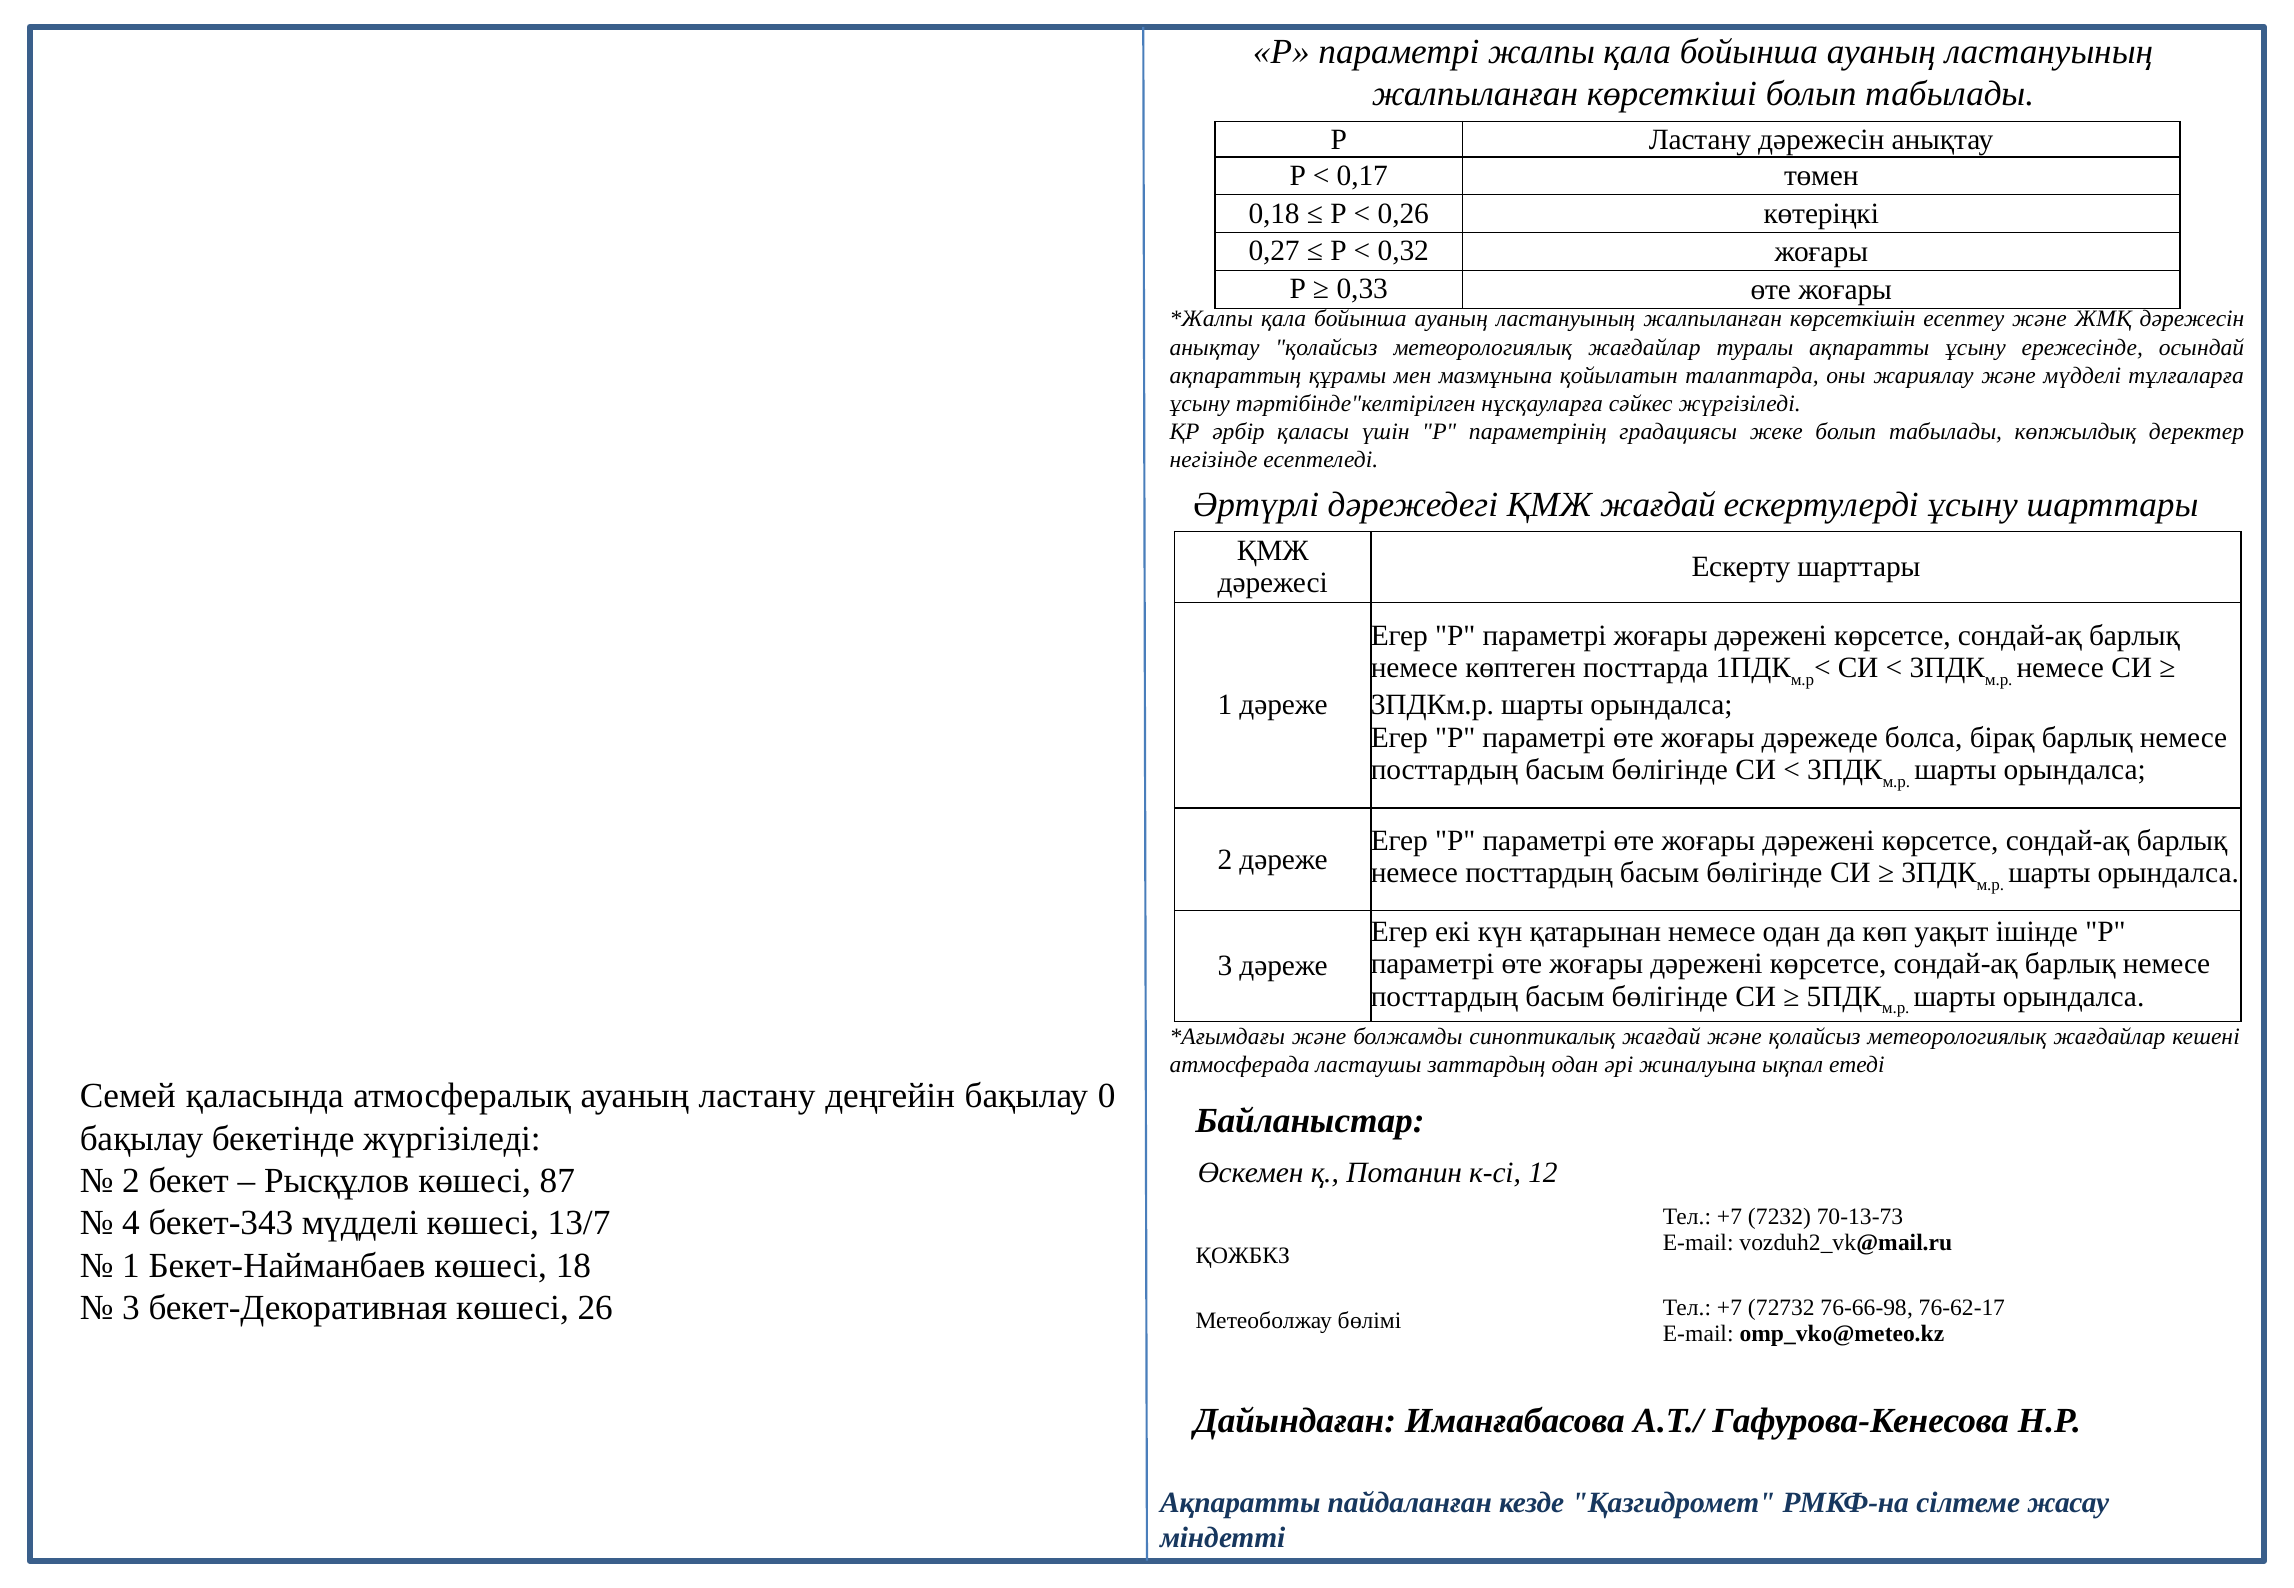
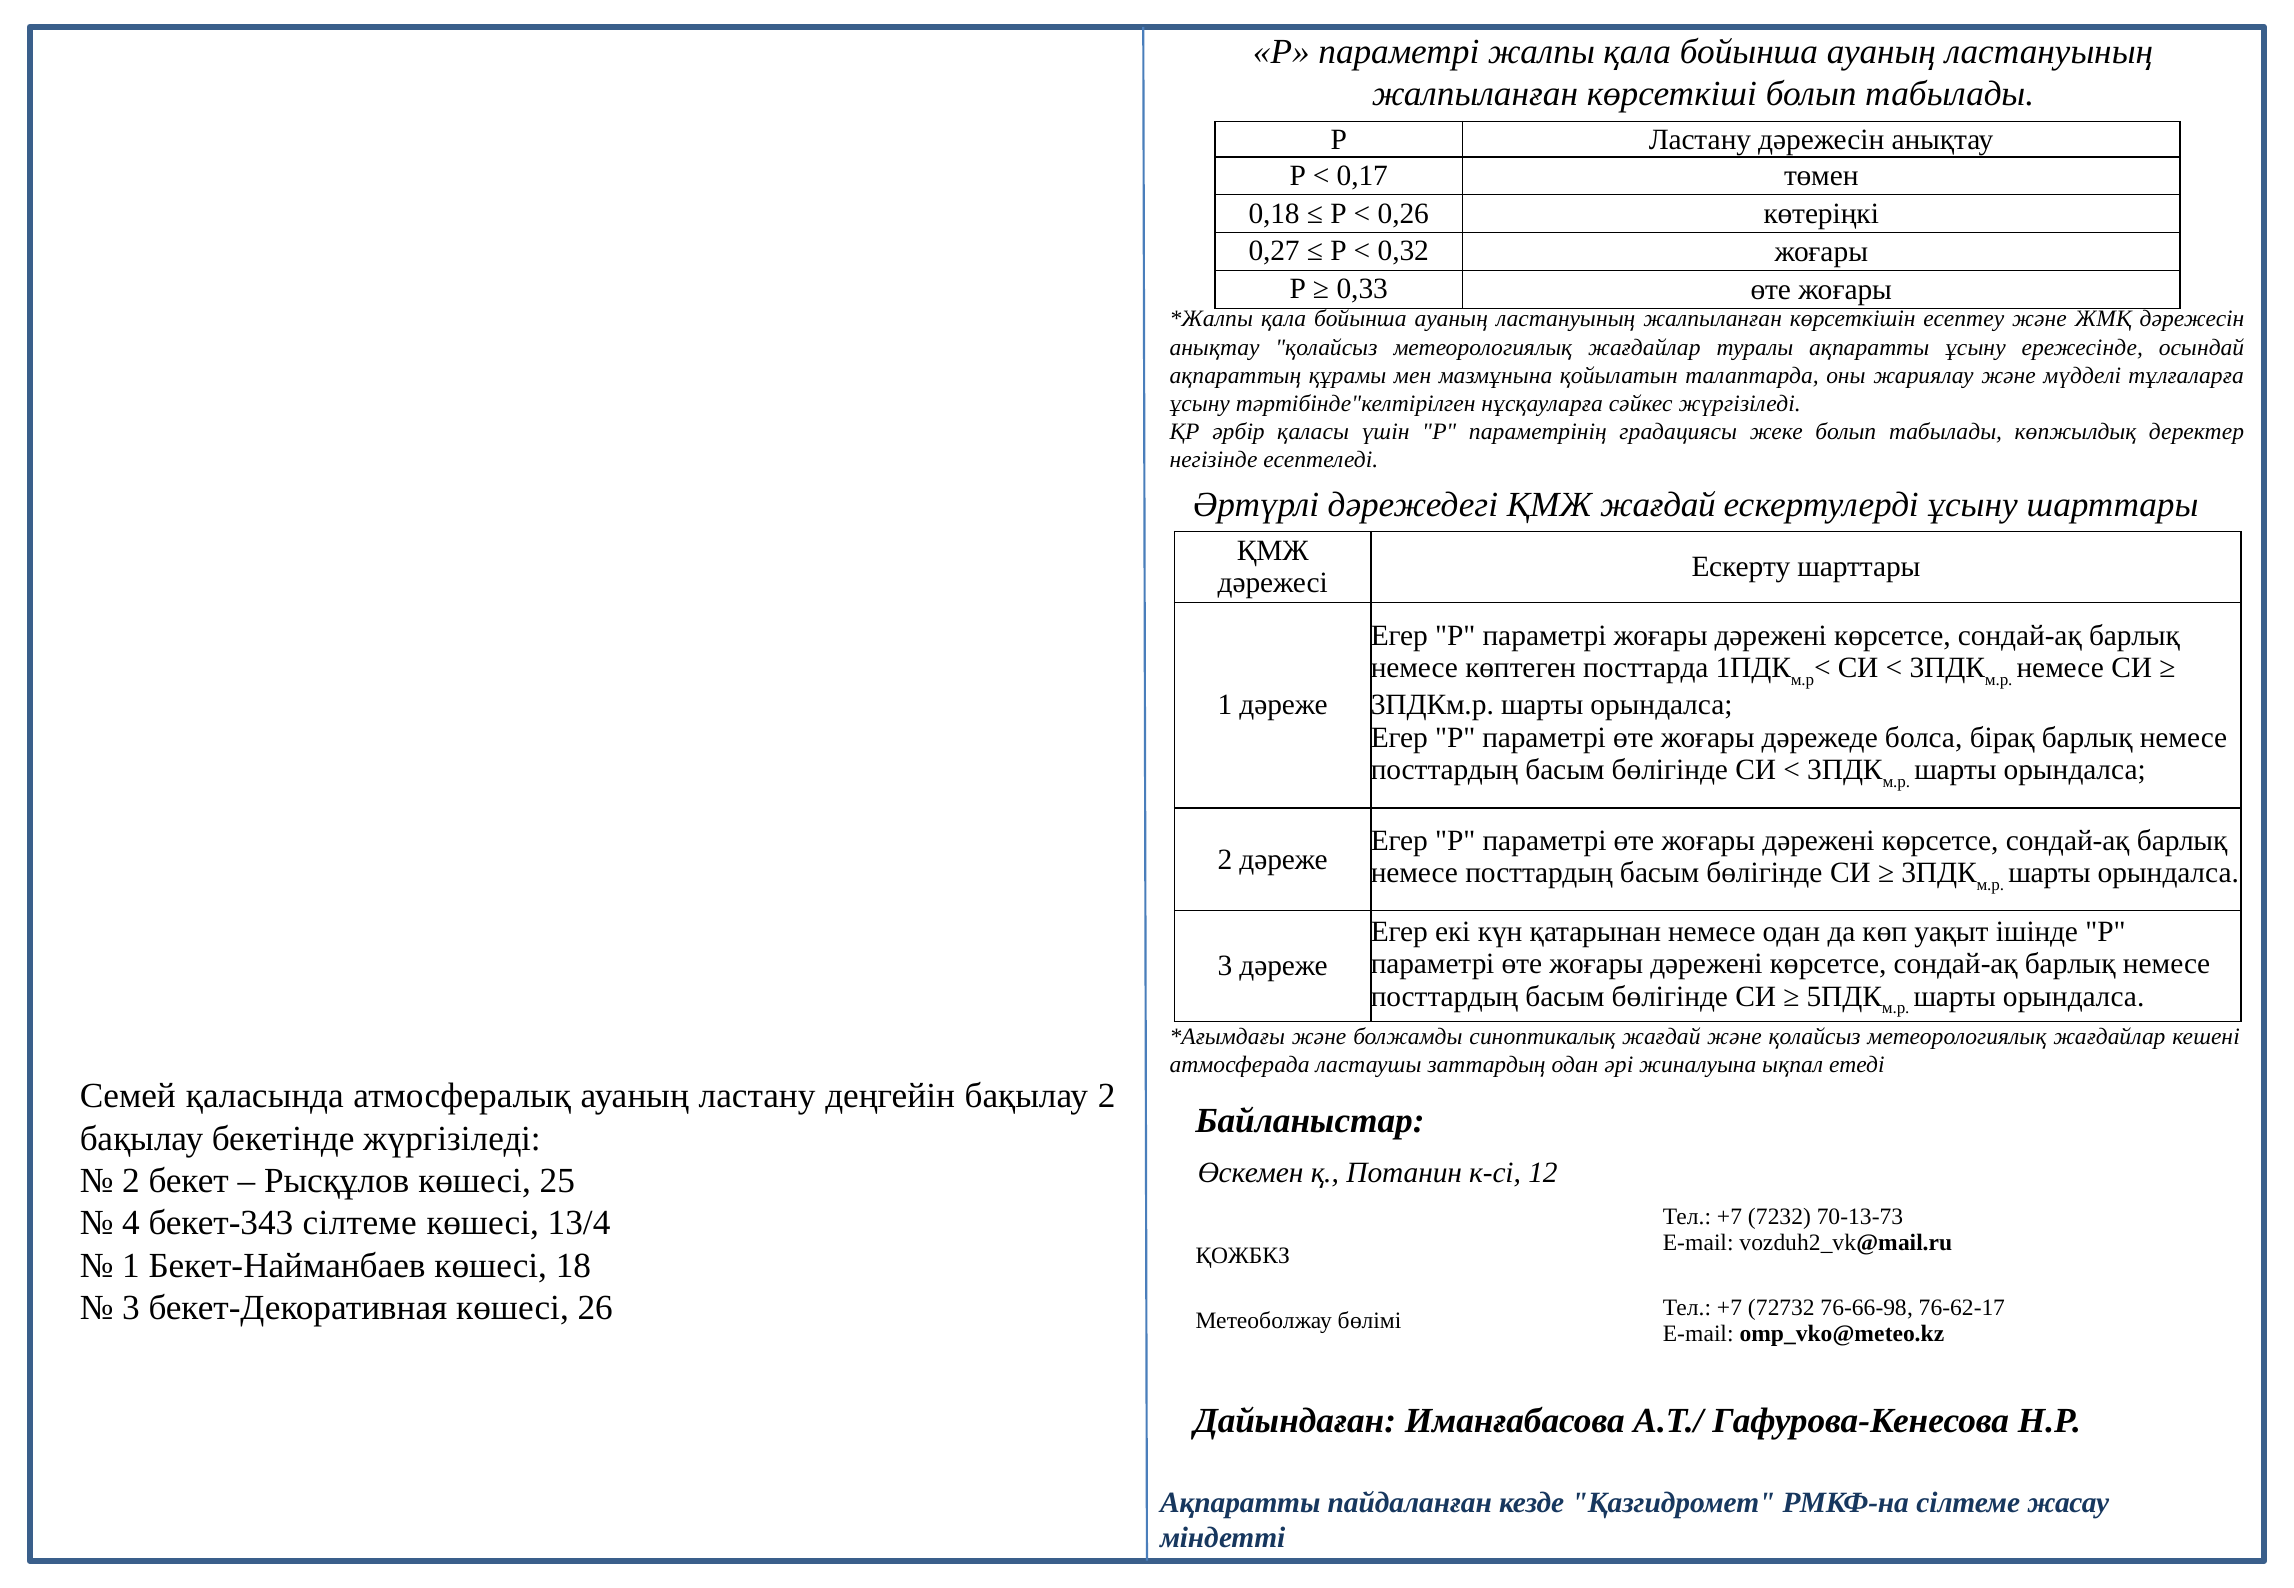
бақылау 0: 0 -> 2 (1107, 1096)
87: 87 -> 25 (557, 1181)
бекет-343 мүдделі: мүдделі -> сілтеме (360, 1223)
13/7: 13/7 -> 13/4 (579, 1223)
